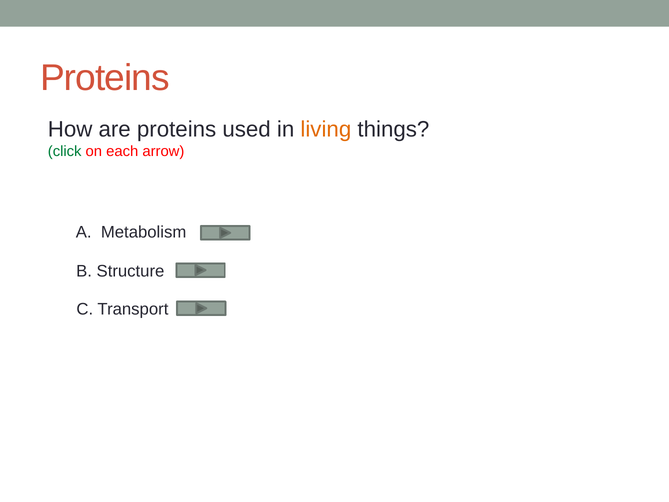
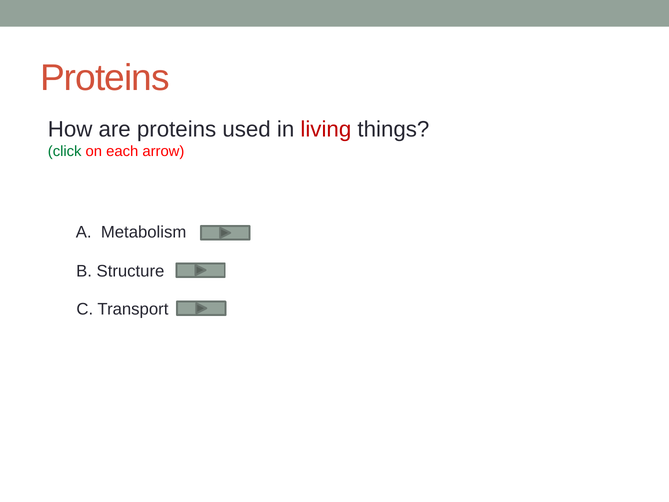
living colour: orange -> red (326, 129)
